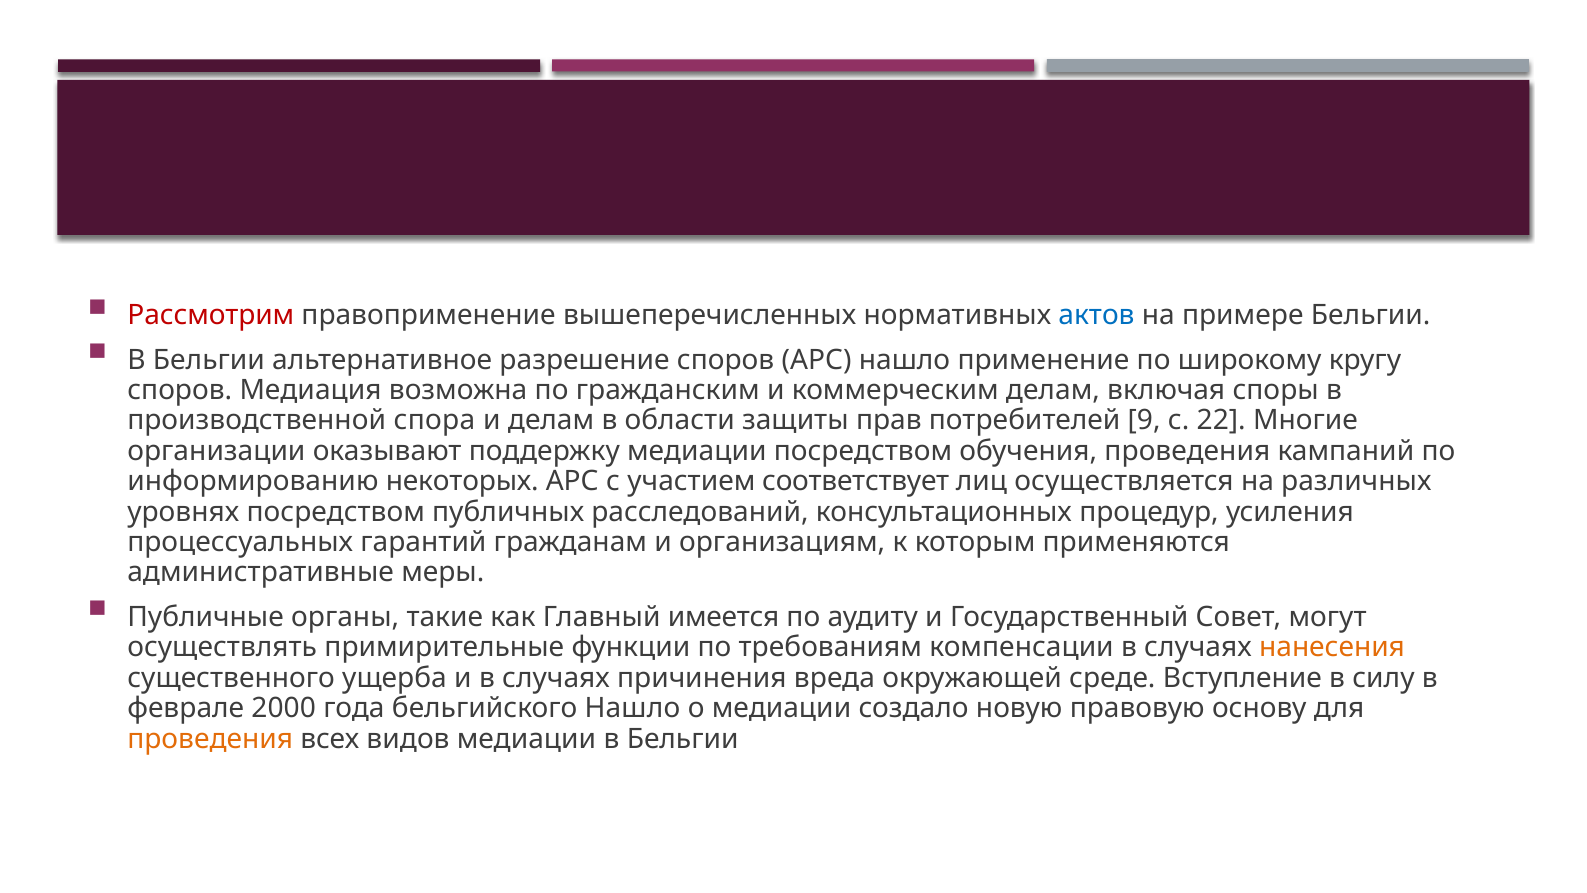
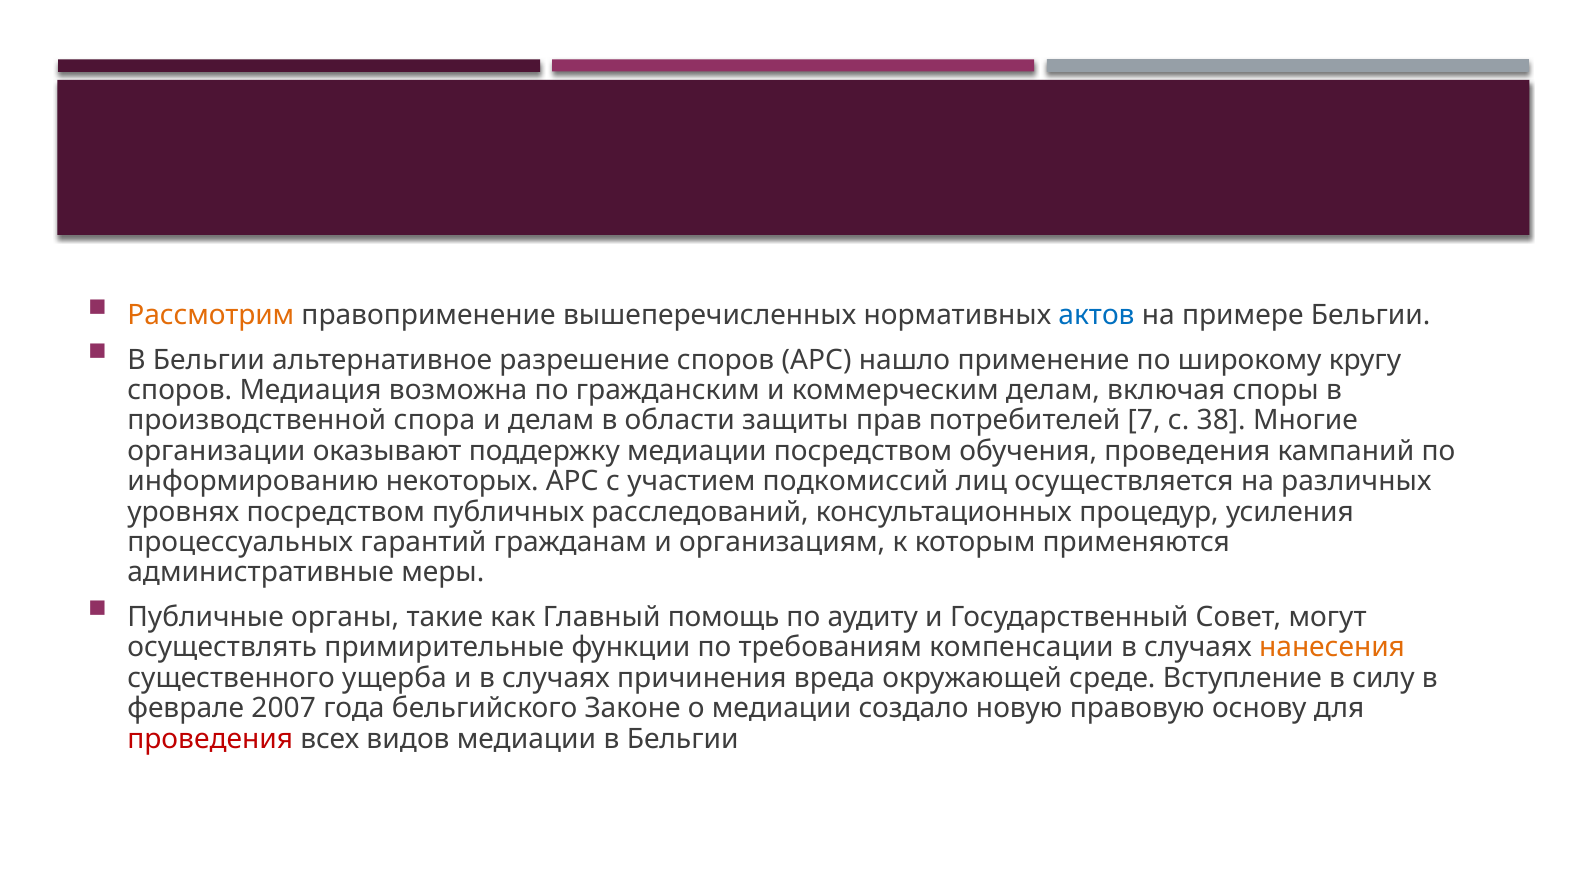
Рассмотрим colour: red -> orange (211, 315)
9: 9 -> 7 (1144, 421)
22: 22 -> 38 (1221, 421)
соответствует: соответствует -> подкомиссий (856, 481)
имеется: имеется -> помощь (724, 617)
2000: 2000 -> 2007 (284, 708)
бельгийского Нашло: Нашло -> Законе (633, 708)
проведения colour: orange -> red (210, 738)
